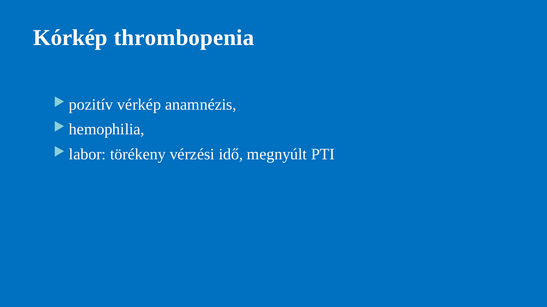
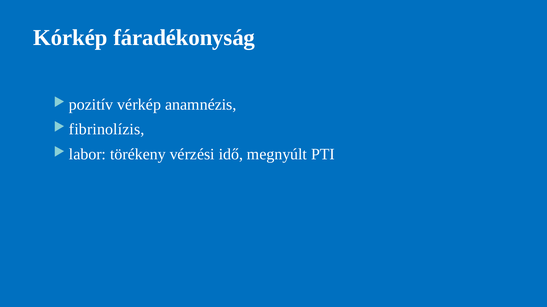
thrombopenia: thrombopenia -> fáradékonyság (184, 38)
hemophilia: hemophilia -> fibrinolízis (107, 130)
